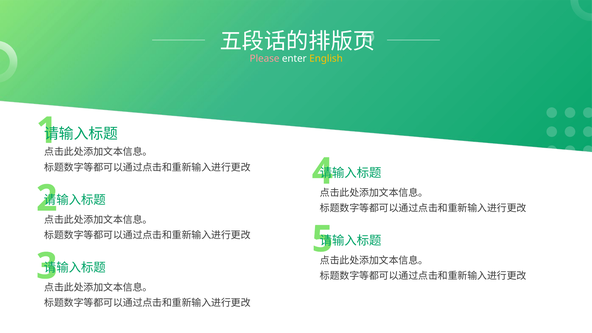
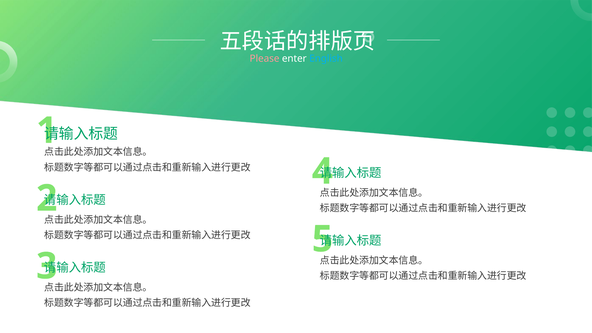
English colour: yellow -> light blue (326, 59)
